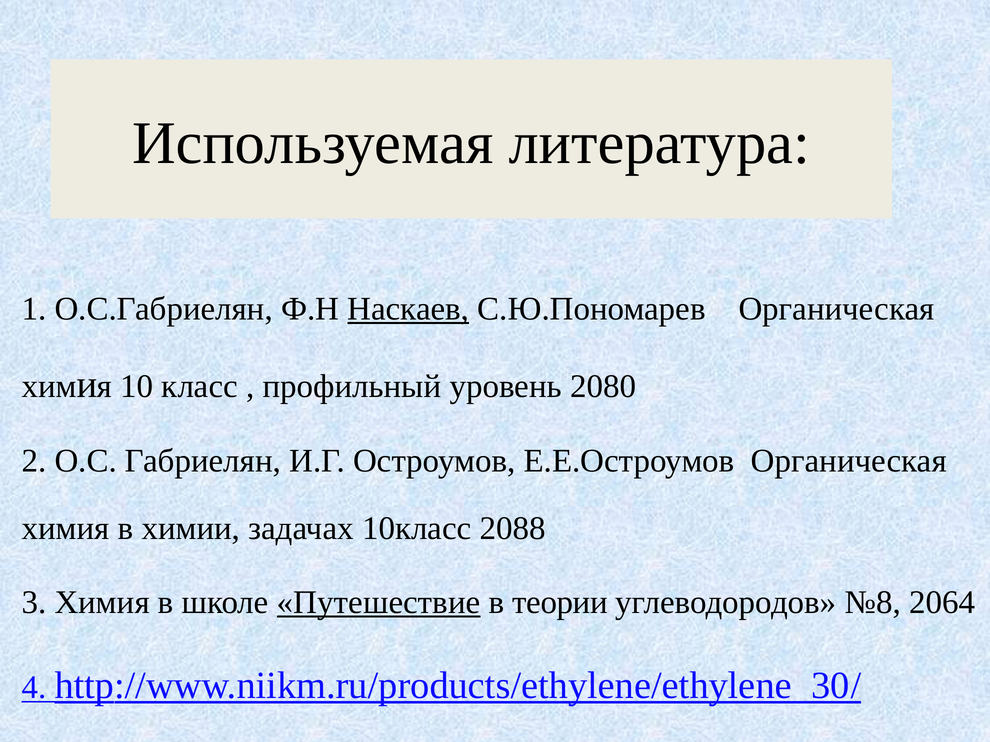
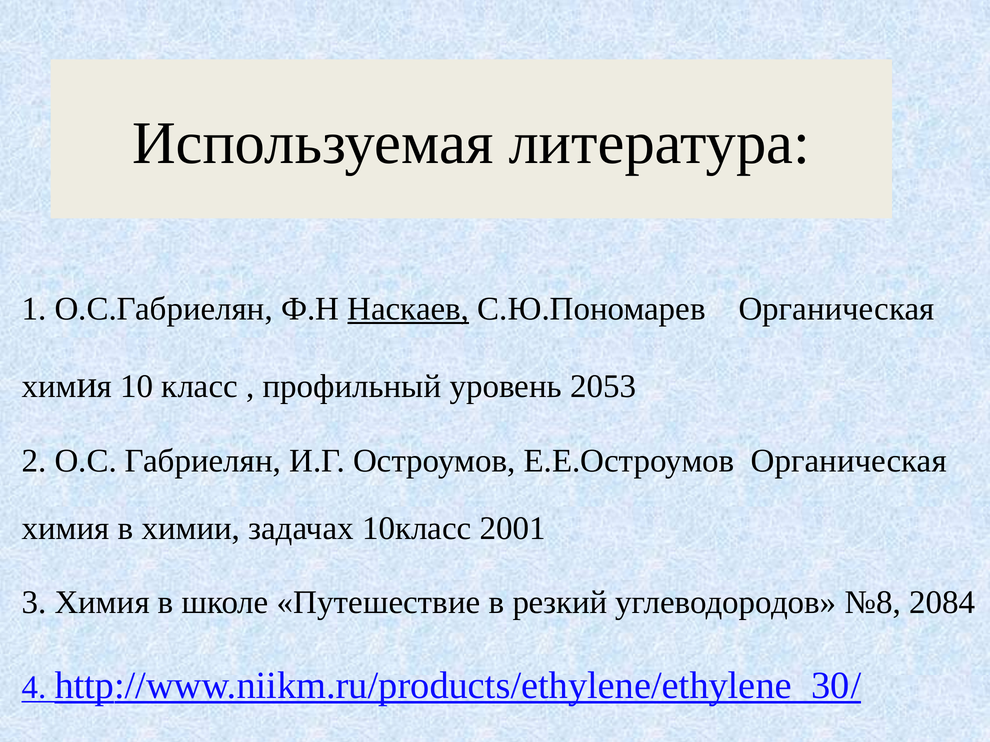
2080: 2080 -> 2053 (603, 386)
2088: 2088 -> 2001 (513, 529)
Путешествие underline: present -> none (379, 603)
теории: теории -> резкий (560, 603)
2064: 2064 -> 2084 (942, 603)
